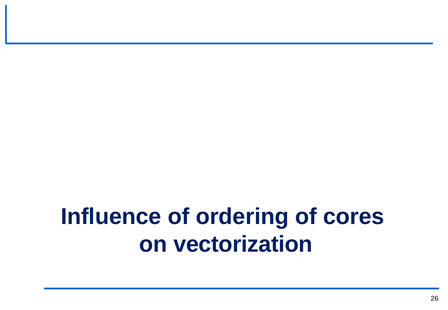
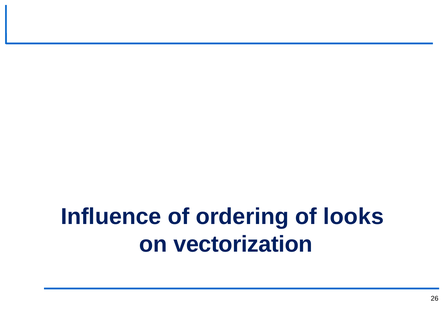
cores: cores -> looks (354, 217)
